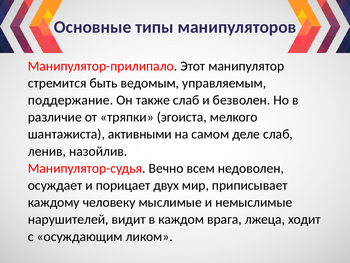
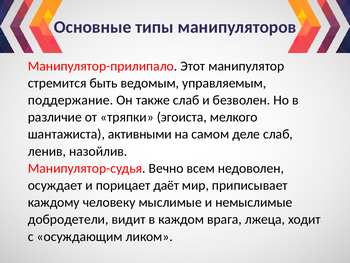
двух: двух -> даёт (166, 185)
нарушителей: нарушителей -> добродетели (68, 219)
